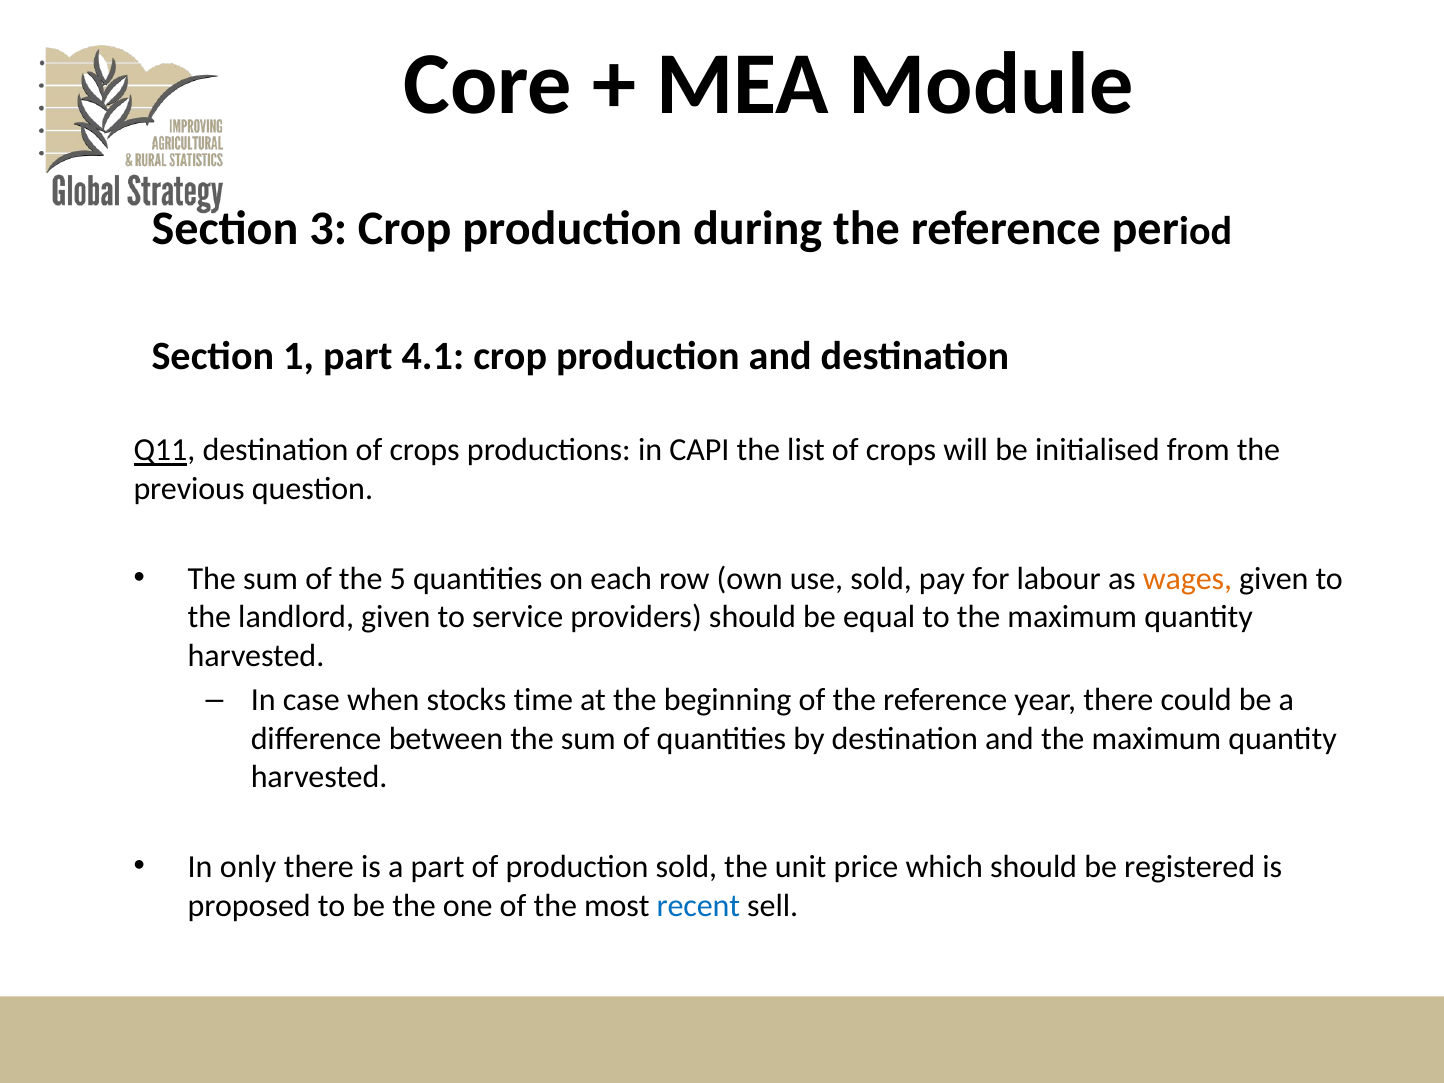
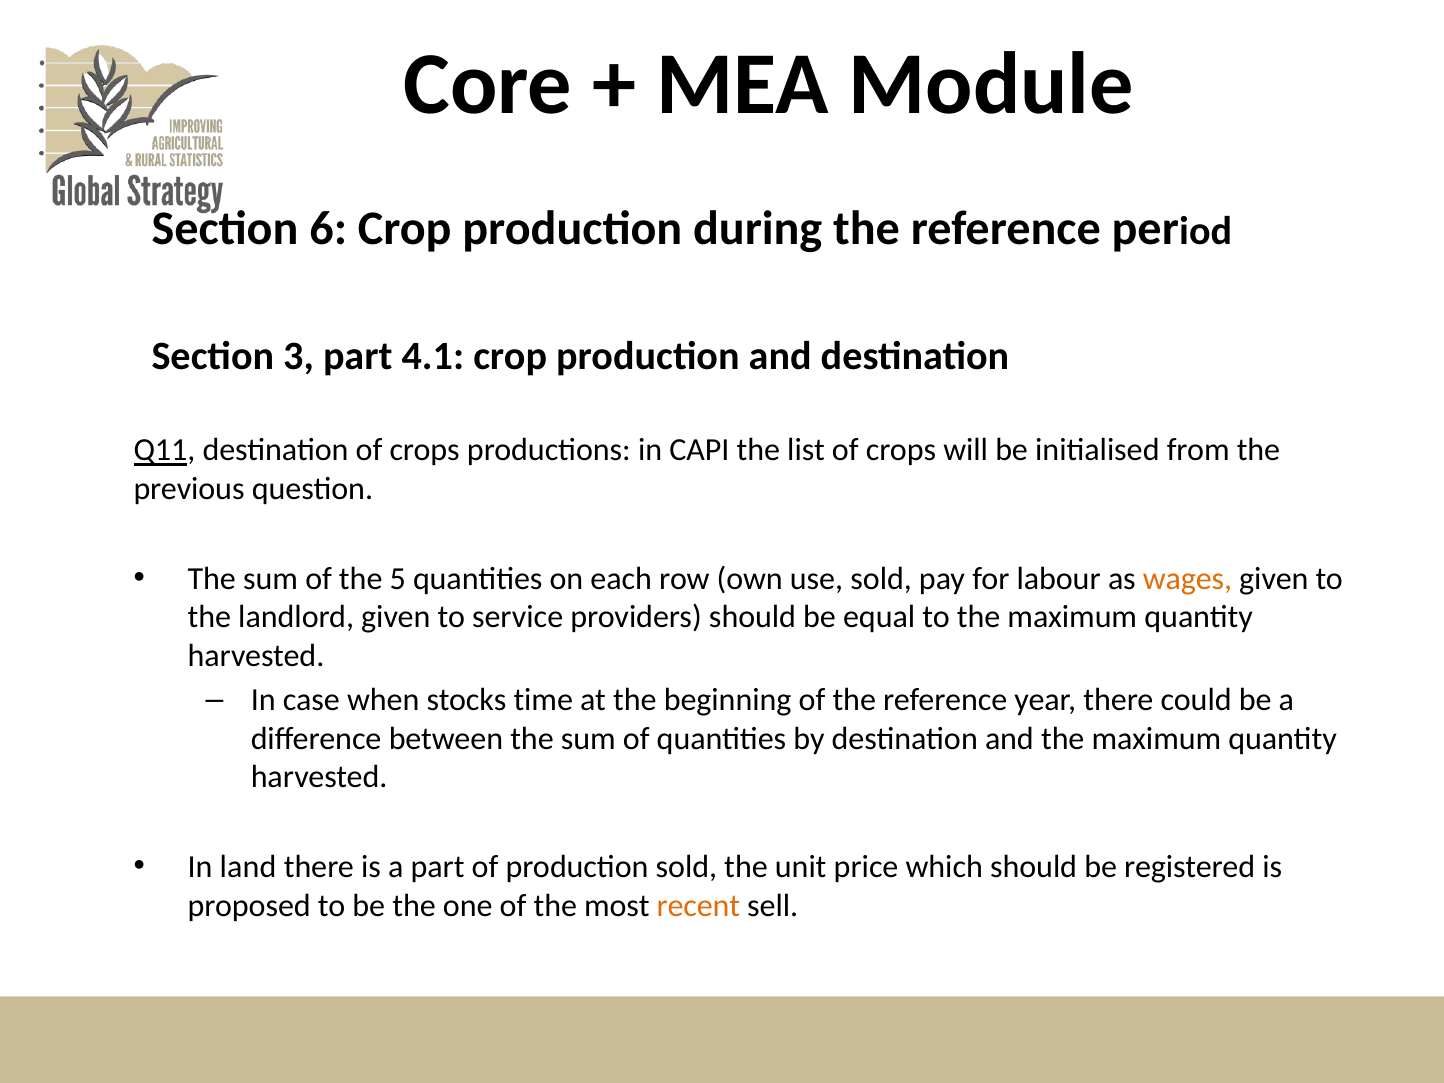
3: 3 -> 6 (328, 228)
1: 1 -> 3 (299, 356)
only: only -> land (248, 867)
recent colour: blue -> orange (698, 906)
